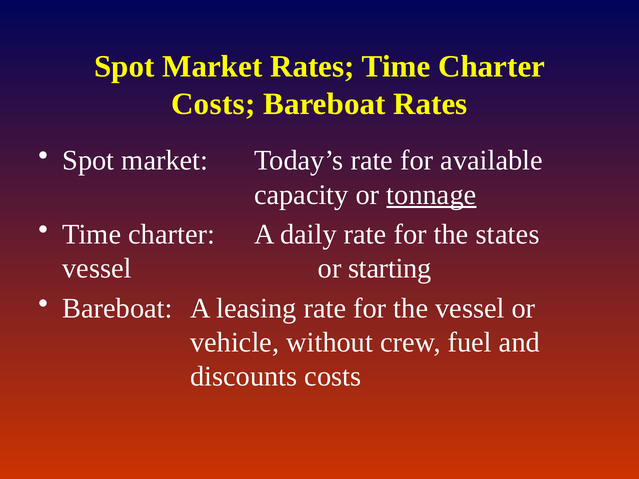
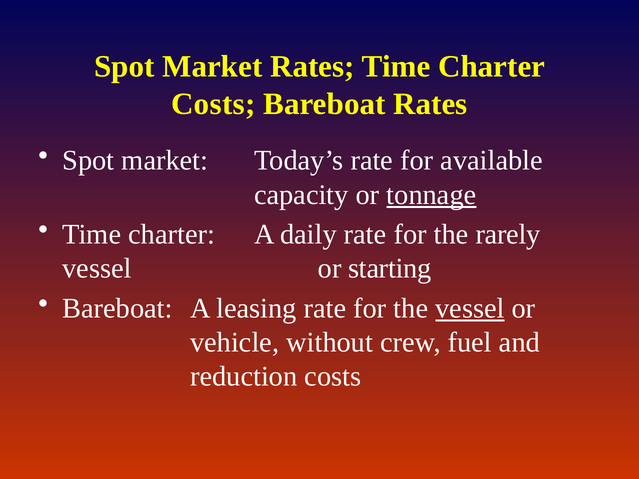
states: states -> rarely (508, 235)
vessel underline: none -> present (470, 309)
discounts: discounts -> reduction (244, 377)
